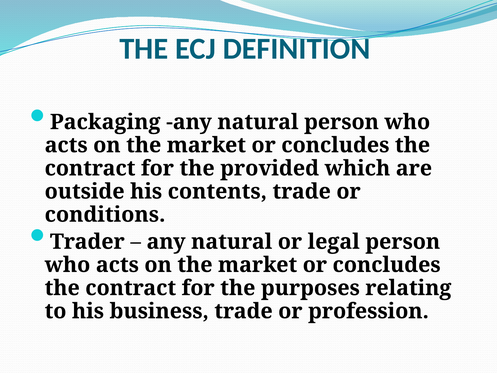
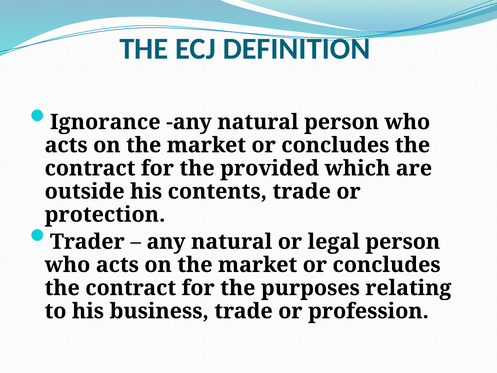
Packaging: Packaging -> Ignorance (105, 122)
conditions: conditions -> protection (105, 214)
